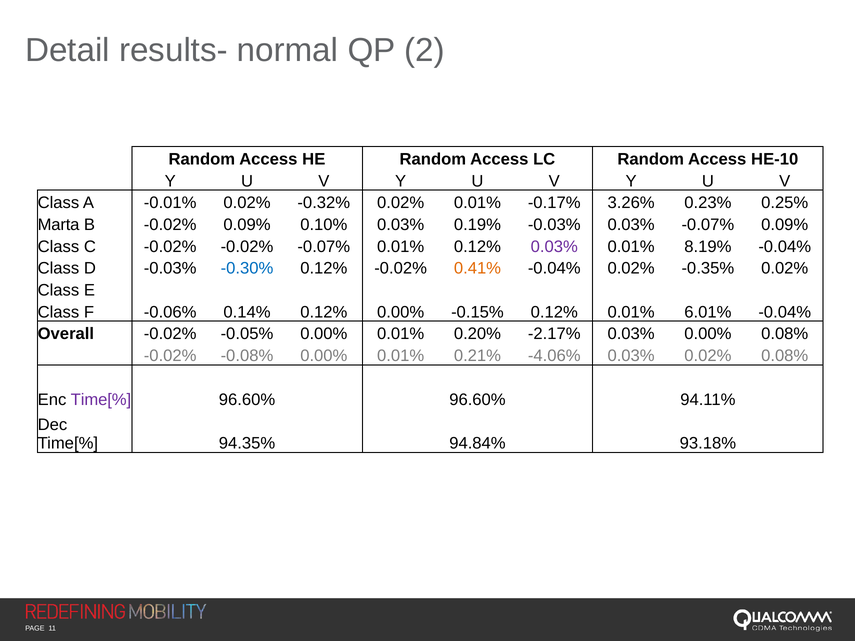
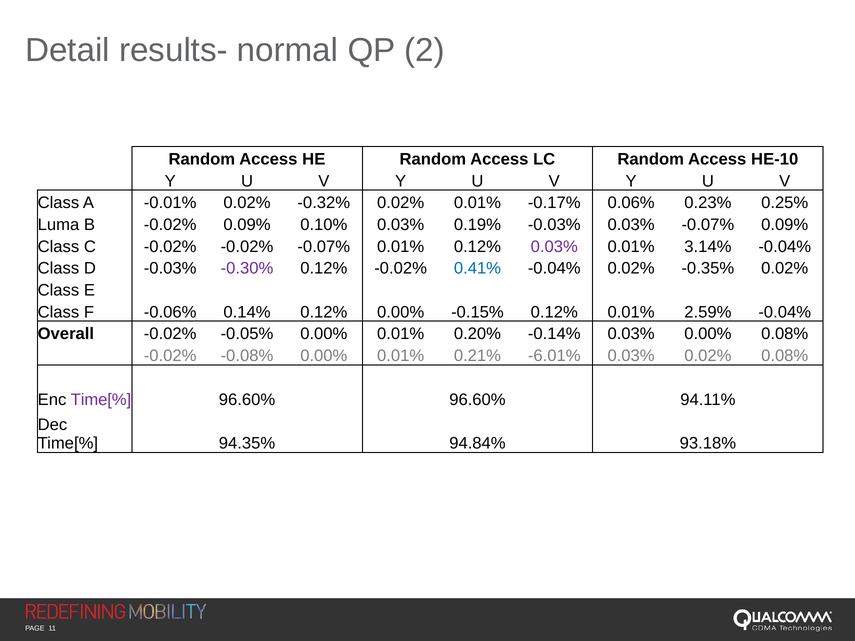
3.26%: 3.26% -> 0.06% (631, 203)
Marta: Marta -> Luma (58, 225)
8.19%: 8.19% -> 3.14% (708, 247)
-0.30% colour: blue -> purple (247, 269)
0.41% colour: orange -> blue (477, 269)
6.01%: 6.01% -> 2.59% (708, 312)
-2.17%: -2.17% -> -0.14% (554, 334)
-4.06%: -4.06% -> -6.01% (554, 356)
